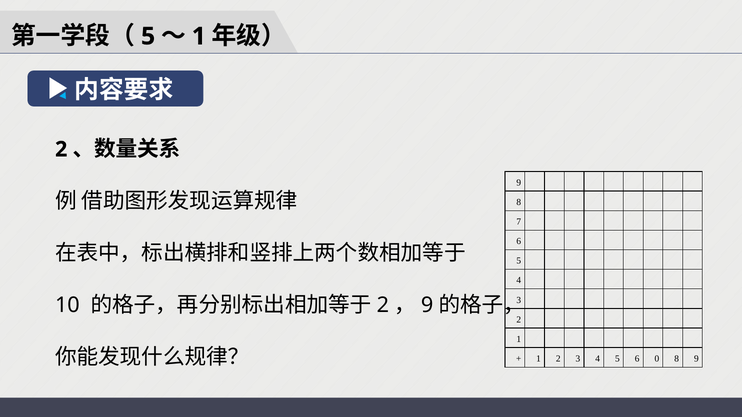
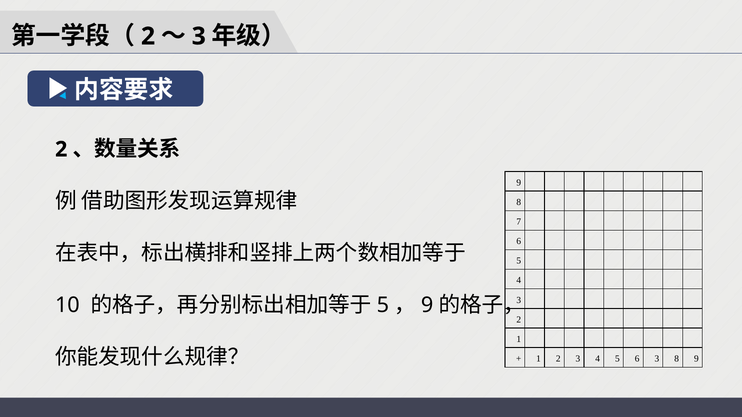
5: 5 -> 2 (148, 36)
1: 1 -> 3 (199, 36)
2: 2 -> 5 (383, 305)
6 0: 0 -> 3 (657, 359)
